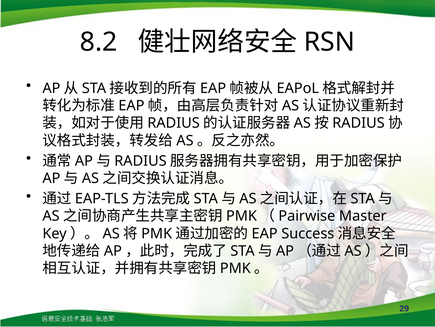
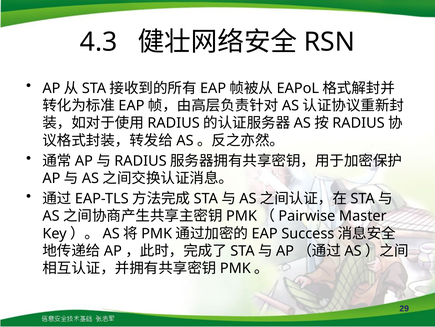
8.2: 8.2 -> 4.3 (99, 42)
